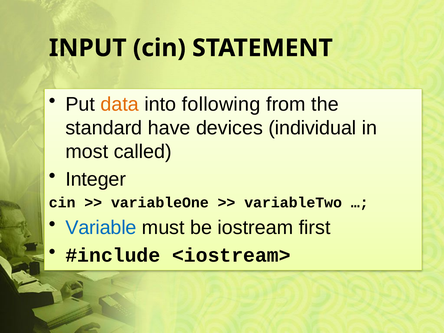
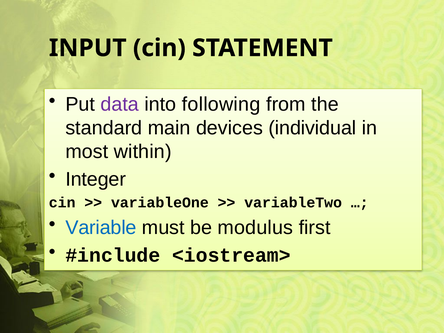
data colour: orange -> purple (120, 104)
have: have -> main (169, 128)
called: called -> within (143, 152)
iostream: iostream -> modulus (255, 228)
